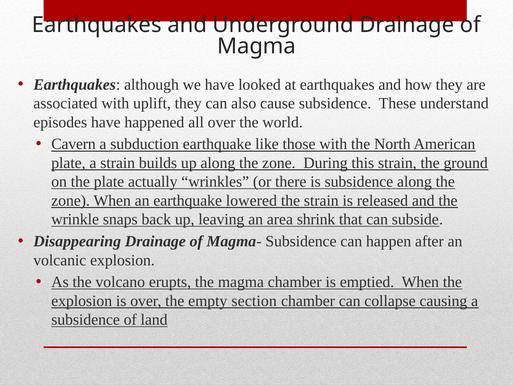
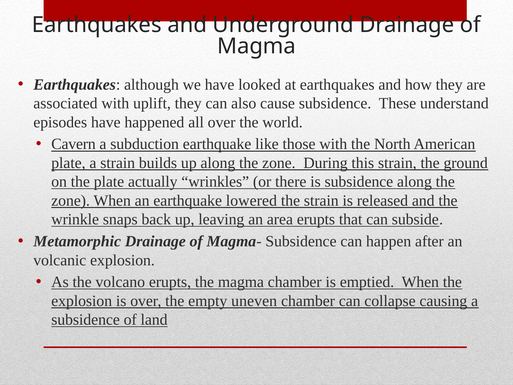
area shrink: shrink -> erupts (316, 219)
Disappearing: Disappearing -> Metamorphic (77, 241)
section: section -> uneven (254, 301)
